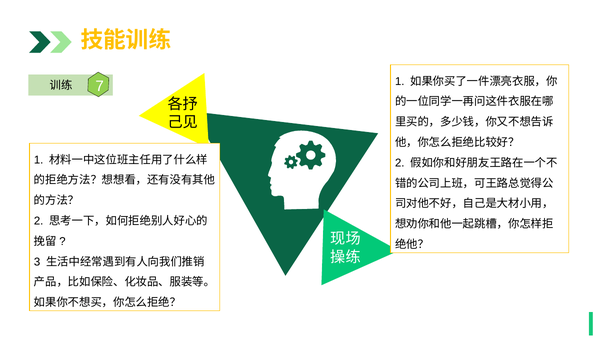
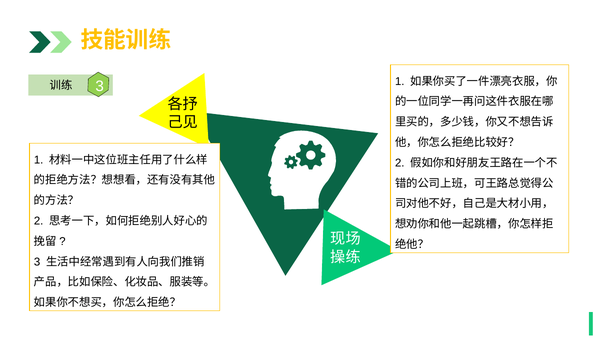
7: 7 -> 3 (100, 86)
